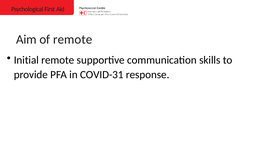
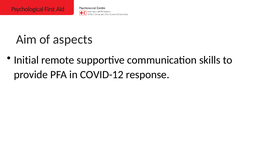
of remote: remote -> aspects (73, 39)
COVID-31: COVID-31 -> COVID-12 (102, 74)
